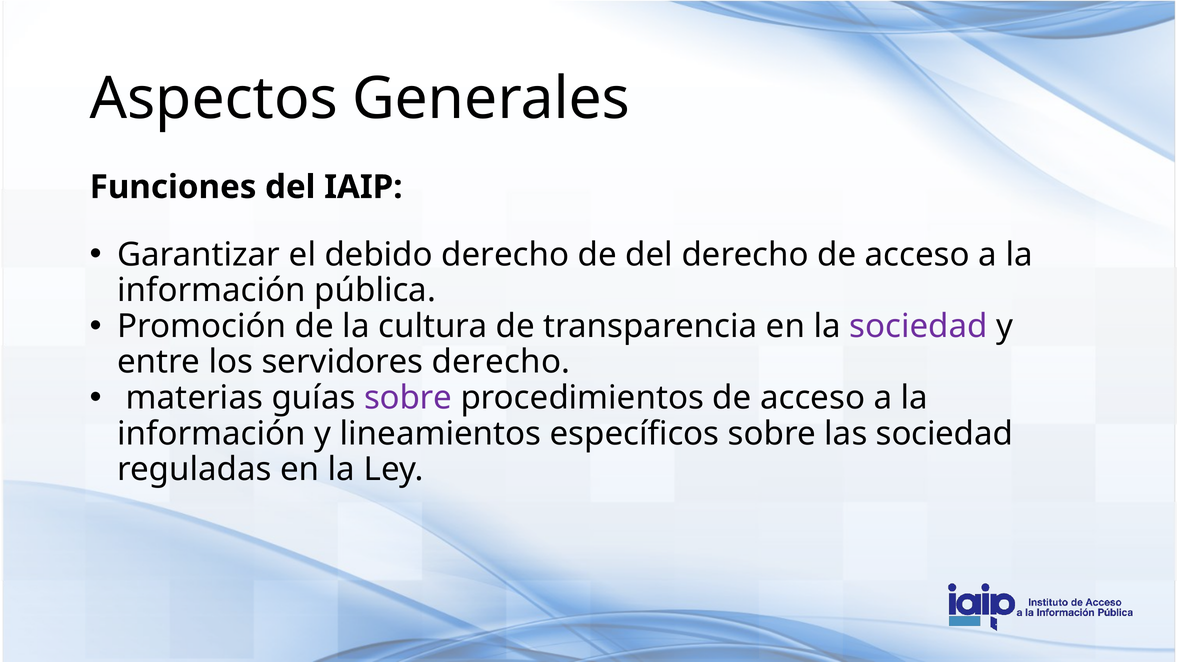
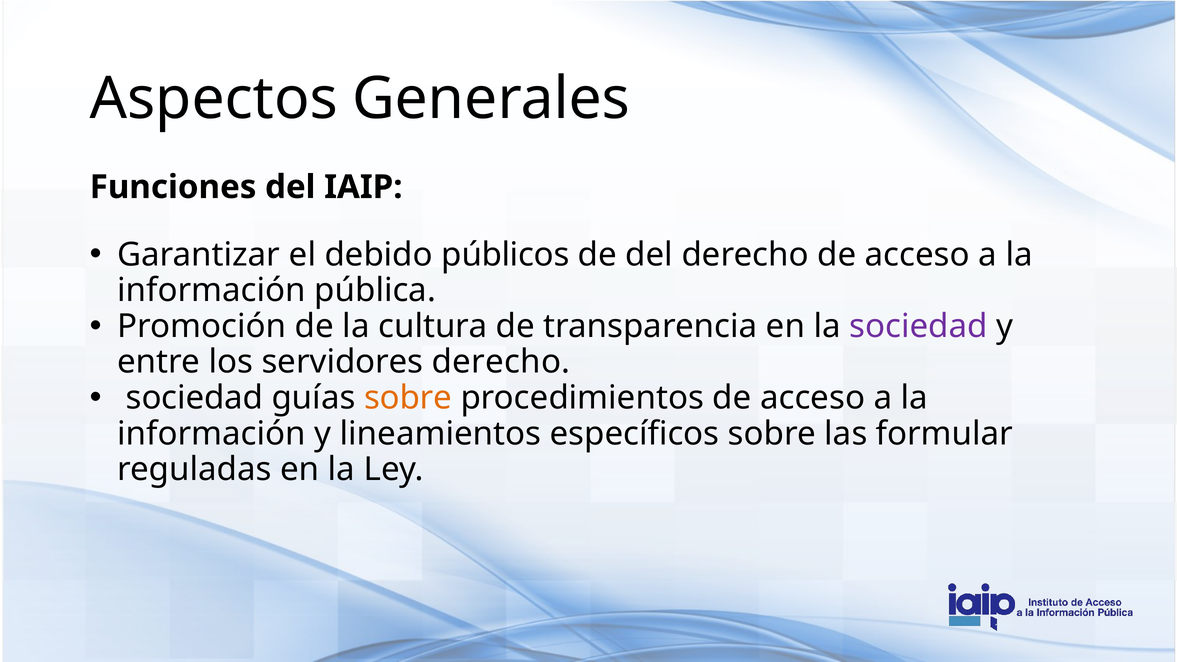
debido derecho: derecho -> públicos (505, 255)
materias: materias -> sociedad (195, 398)
sobre colour: purple -> orange (408, 398)
las sociedad: sociedad -> formular (944, 434)
